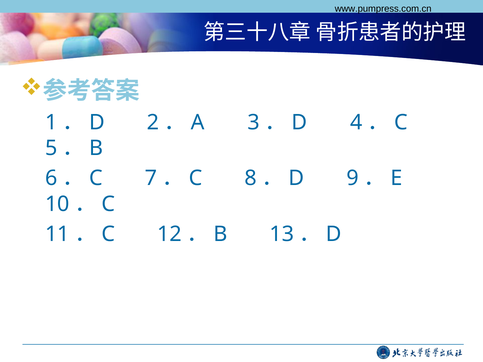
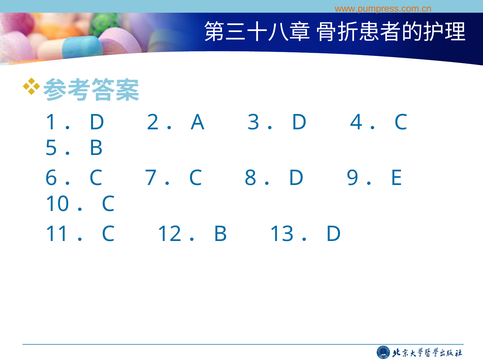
www.pumpress.com.cn colour: black -> orange (383, 9)
